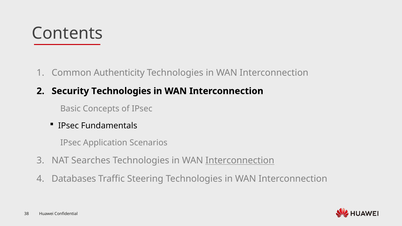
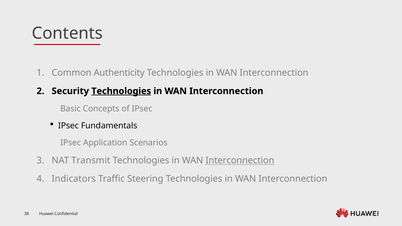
Technologies underline: none -> present (121, 91)
Searches: Searches -> Transmit (91, 161)
Databases: Databases -> Indicators (74, 179)
